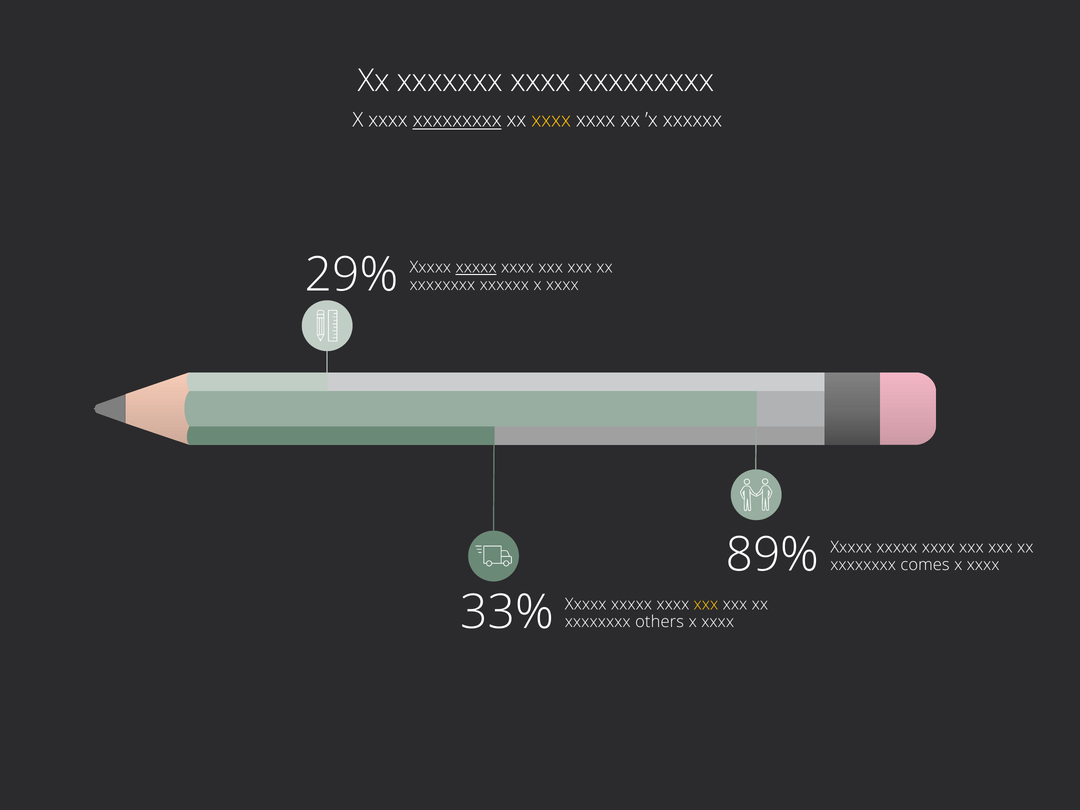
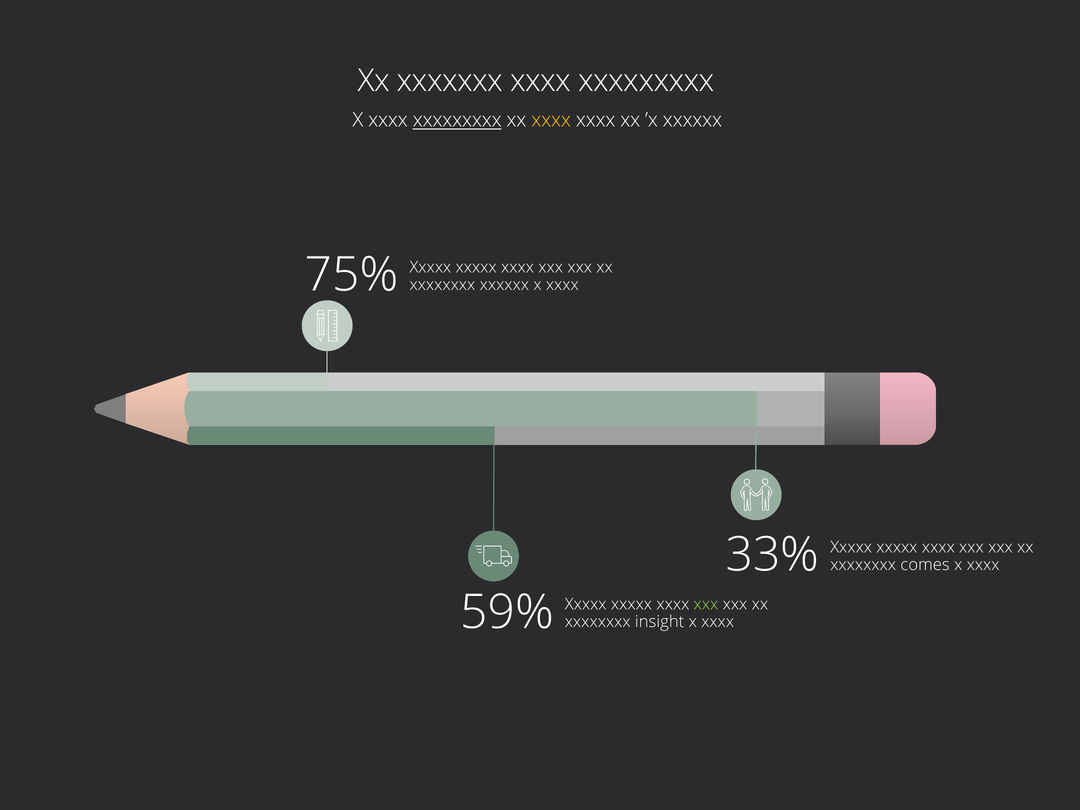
29%: 29% -> 75% (352, 275)
xxxxx underline: present -> none (476, 267)
89%: 89% -> 33% (773, 555)
33%: 33% -> 59% (507, 612)
xxx colour: yellow -> light green (706, 604)
others: others -> insight (660, 622)
